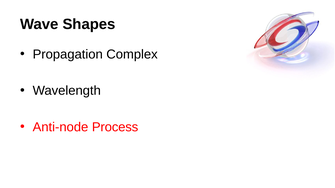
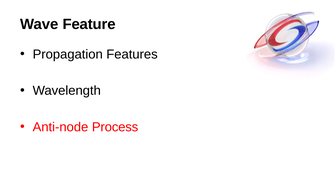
Shapes: Shapes -> Feature (89, 24)
Complex: Complex -> Features (132, 54)
